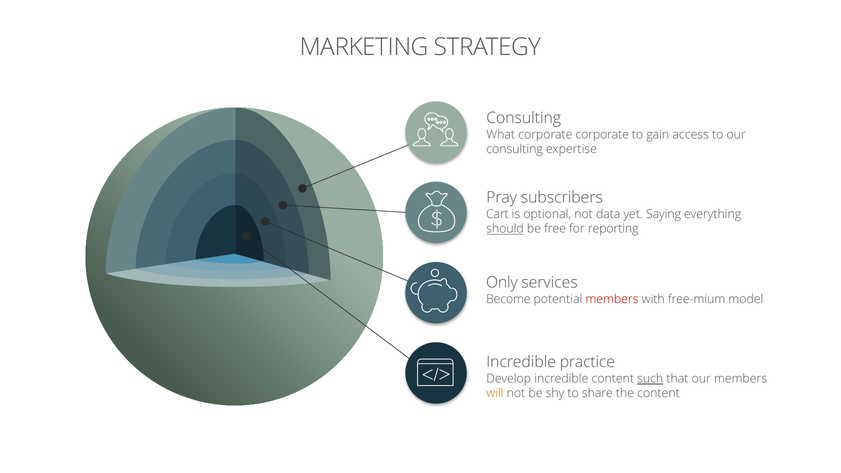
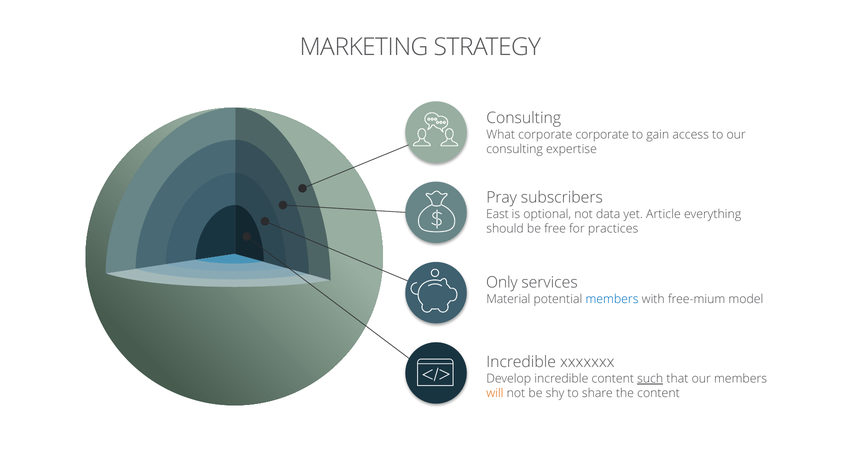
Cart: Cart -> East (497, 214)
Saying: Saying -> Article (663, 214)
should underline: present -> none (505, 229)
reporting: reporting -> practices (613, 229)
Become: Become -> Material (508, 299)
members colour: red -> blue (612, 299)
practice: practice -> xxxxxxx (587, 362)
